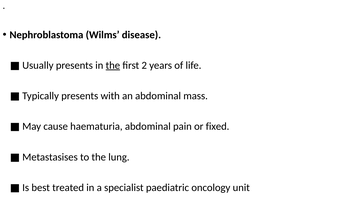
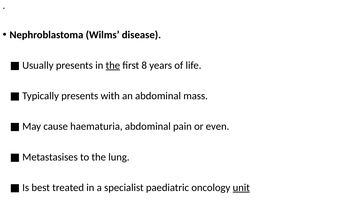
2: 2 -> 8 (144, 65)
fixed: fixed -> even (218, 126)
unit underline: none -> present (241, 187)
